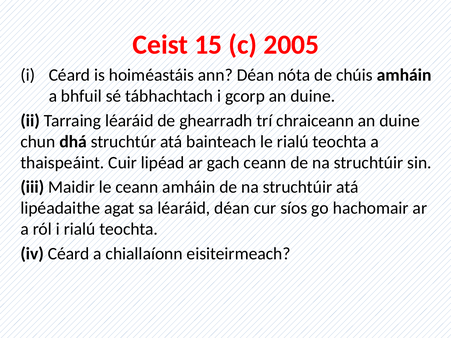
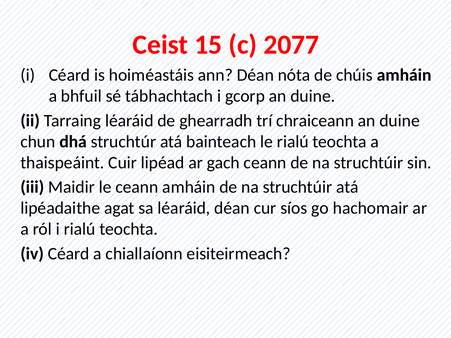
2005: 2005 -> 2077 (291, 45)
